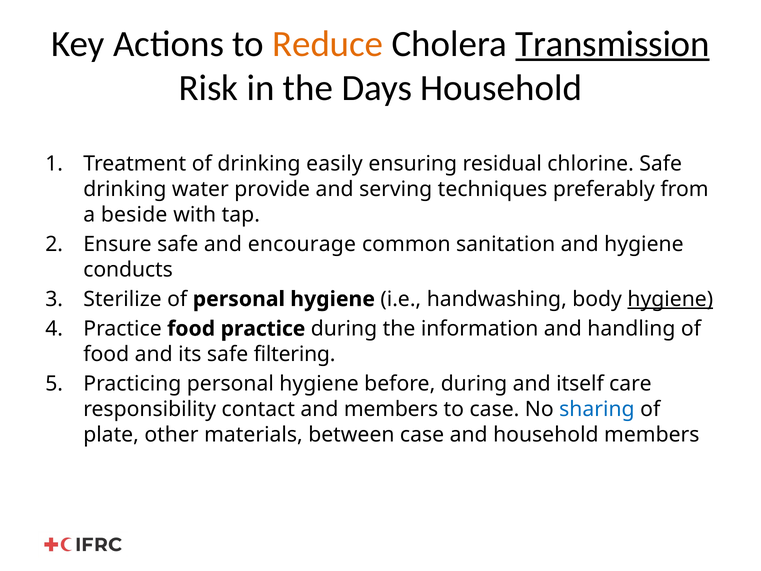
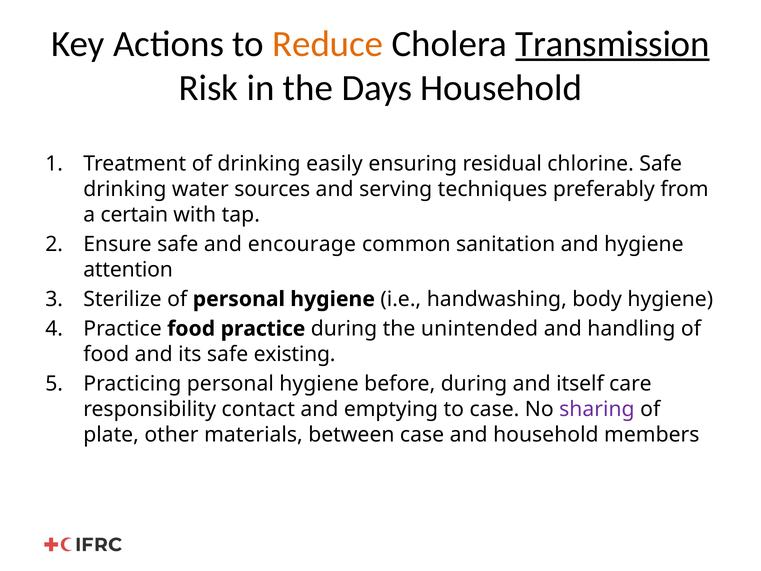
provide: provide -> sources (272, 189)
beside: beside -> certain (134, 214)
conducts: conducts -> attention (128, 269)
hygiene underline: present -> none (670, 299)
information: information -> unintended (480, 329)
filtering: filtering -> existing (295, 354)
and members: members -> emptying (391, 409)
sharing colour: blue -> purple (597, 409)
